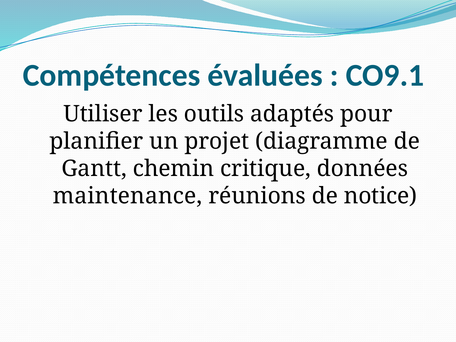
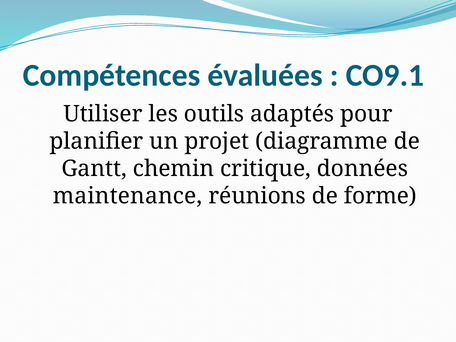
notice: notice -> forme (380, 196)
